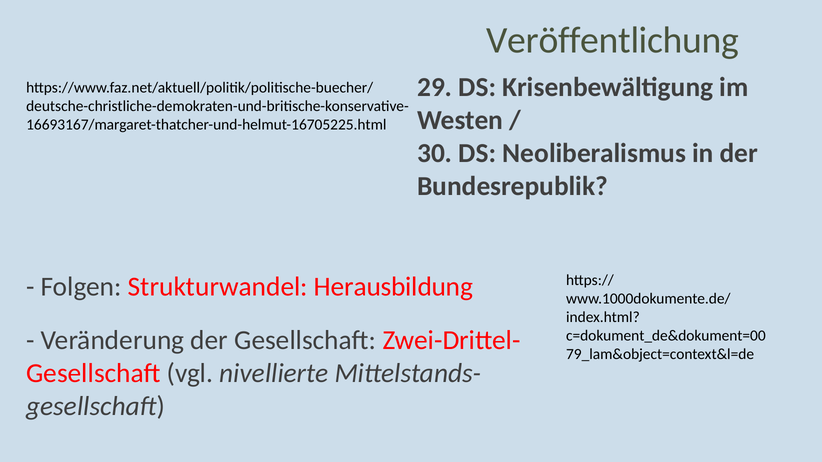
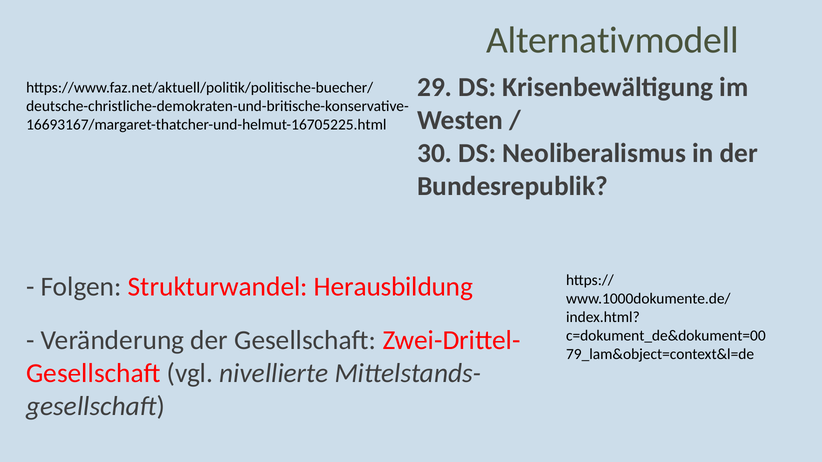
Veröffentlichung: Veröffentlichung -> Alternativmodell (613, 41)
